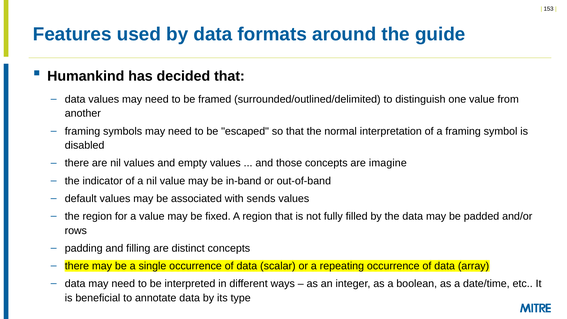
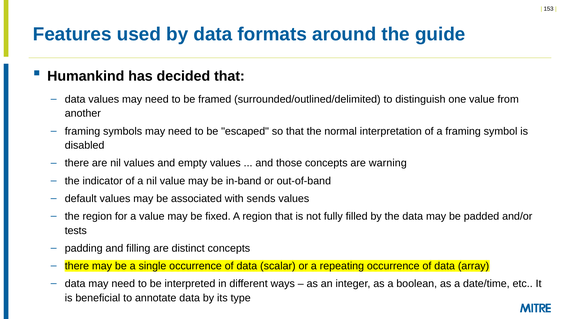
imagine: imagine -> warning (388, 163)
rows: rows -> tests (76, 230)
